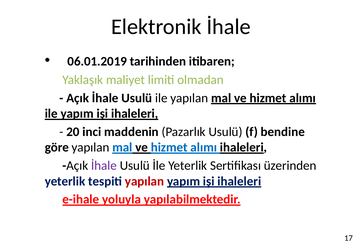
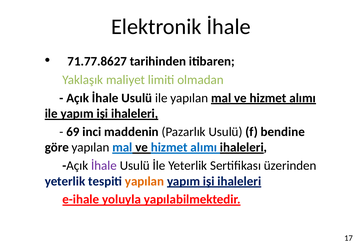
06.01.2019: 06.01.2019 -> 71.77.8627 (97, 61)
20: 20 -> 69 (73, 132)
yapılan colour: red -> orange (145, 181)
